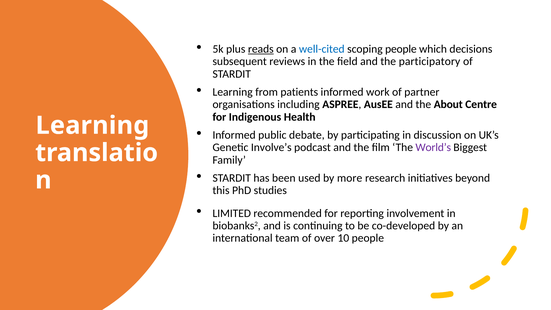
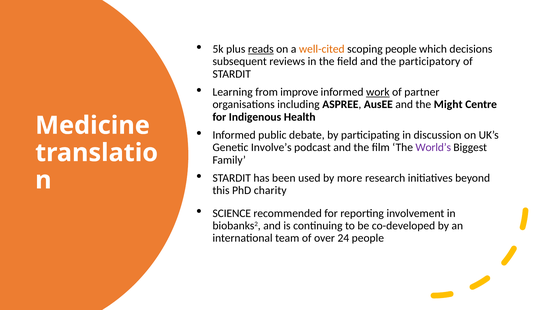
well-cited colour: blue -> orange (322, 49)
patients: patients -> improve (299, 92)
work underline: none -> present (378, 92)
About: About -> Might (448, 104)
Learning: Learning -> Medicine (93, 125)
studies: studies -> charity (270, 190)
LIMITED: LIMITED -> SCIENCE (232, 213)
10: 10 -> 24 (343, 238)
